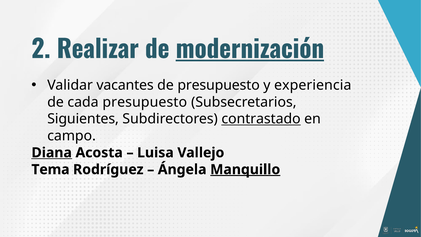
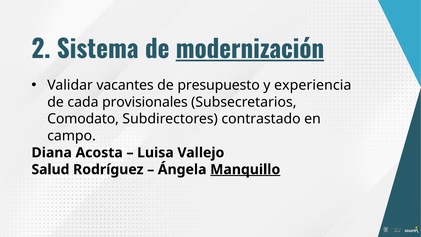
Realizar: Realizar -> Sistema (98, 50)
cada presupuesto: presupuesto -> provisionales (145, 102)
Siguientes: Siguientes -> Comodato (83, 119)
contrastado underline: present -> none (261, 119)
Diana underline: present -> none (52, 153)
Tema: Tema -> Salud (50, 169)
